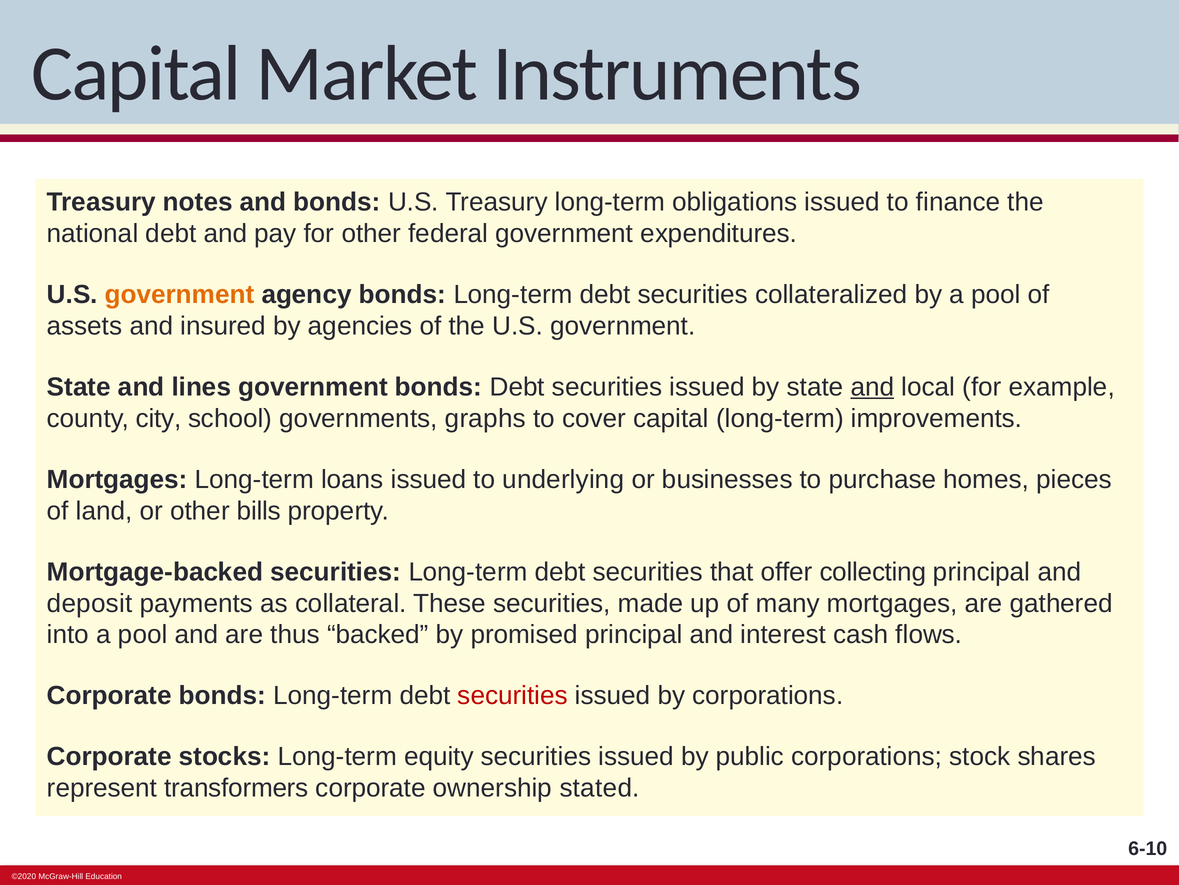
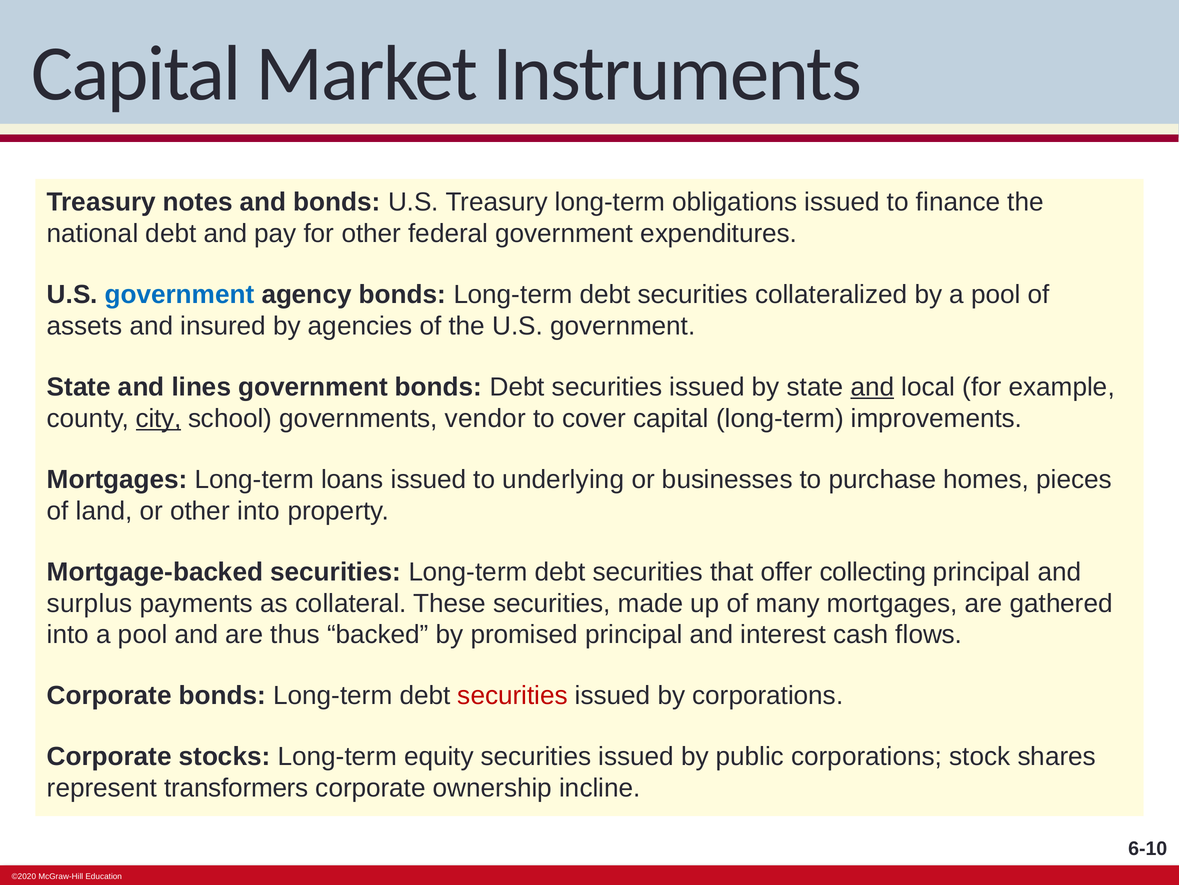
government colour: orange -> blue (180, 294)
city underline: none -> present (159, 418)
graphs: graphs -> vendor (485, 418)
other bills: bills -> into (259, 511)
deposit: deposit -> surplus (90, 603)
stated: stated -> incline (600, 788)
